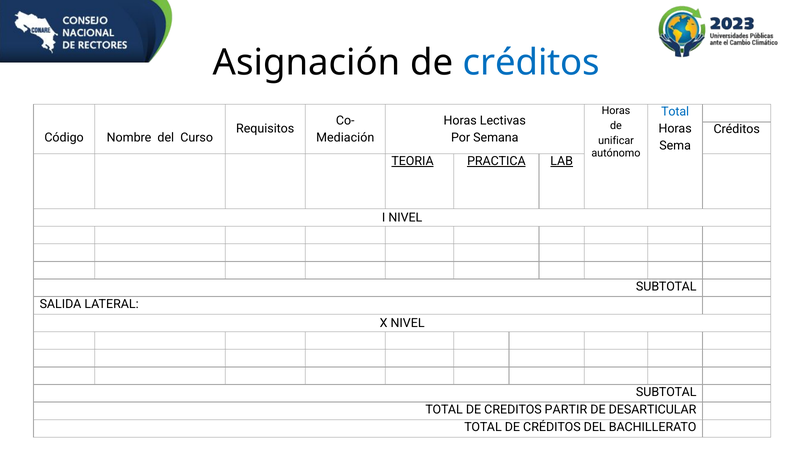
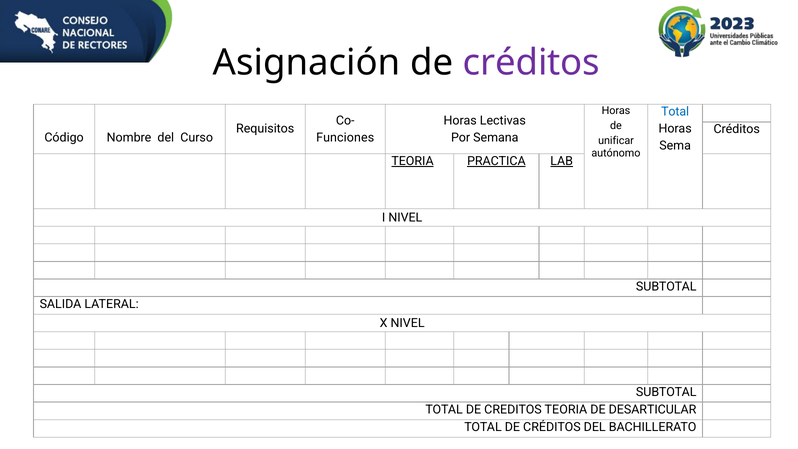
créditos colour: blue -> purple (531, 62)
Mediación: Mediación -> Funciones (345, 138)
CREDITOS PARTIR: PARTIR -> TEORIA (566, 409)
